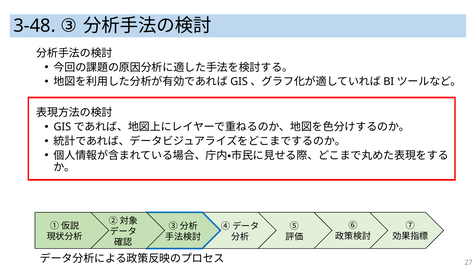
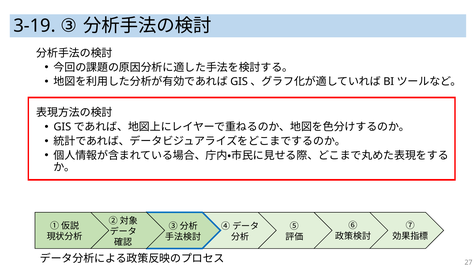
3-48: 3-48 -> 3-19 (34, 26)
